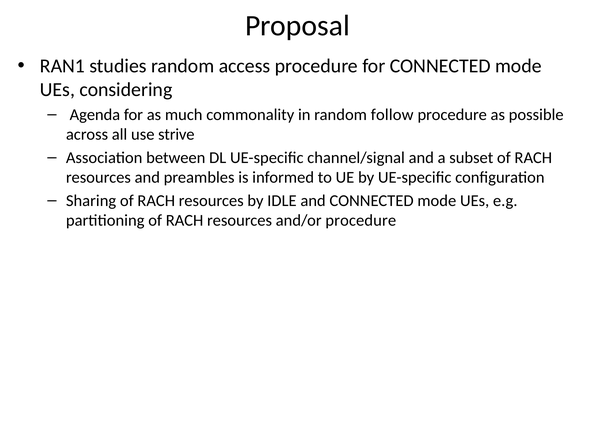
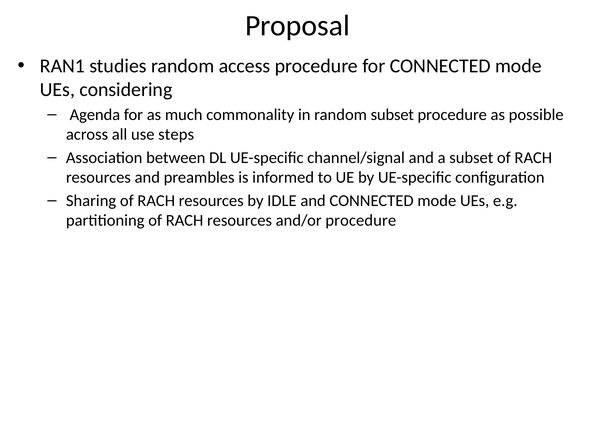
random follow: follow -> subset (392, 115)
strive: strive -> steps (176, 135)
